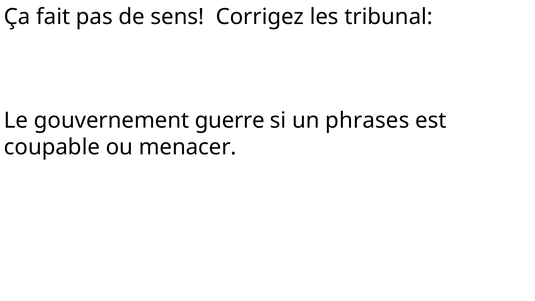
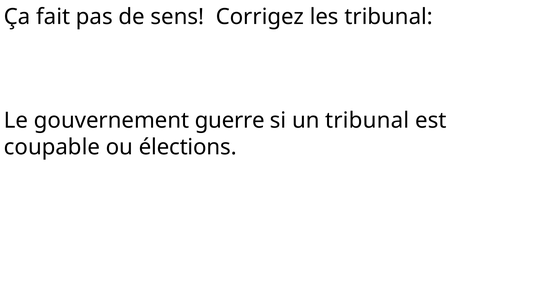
un phrases: phrases -> tribunal (367, 120)
menacer: menacer -> élections (188, 147)
